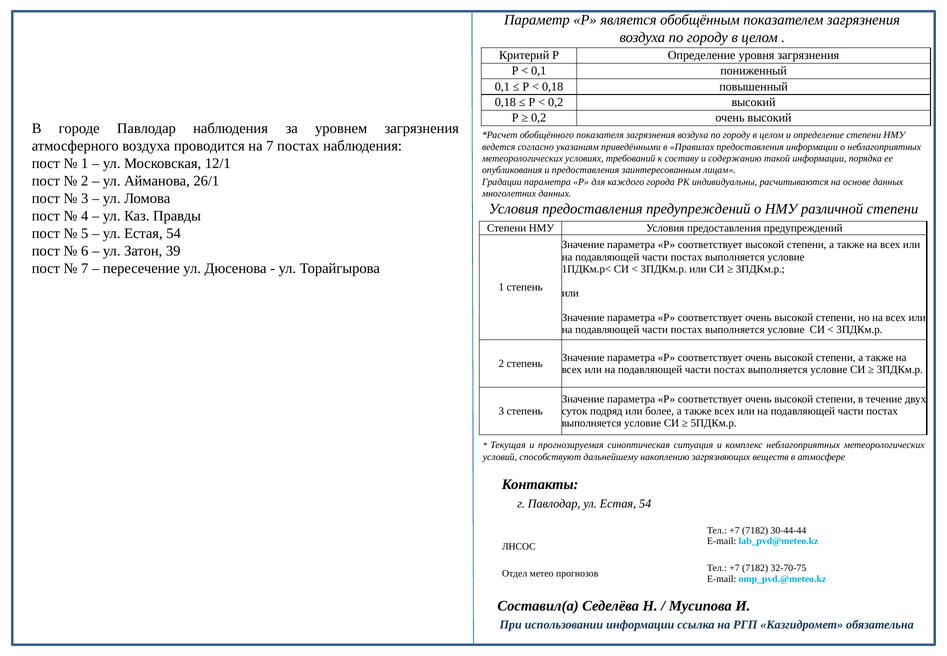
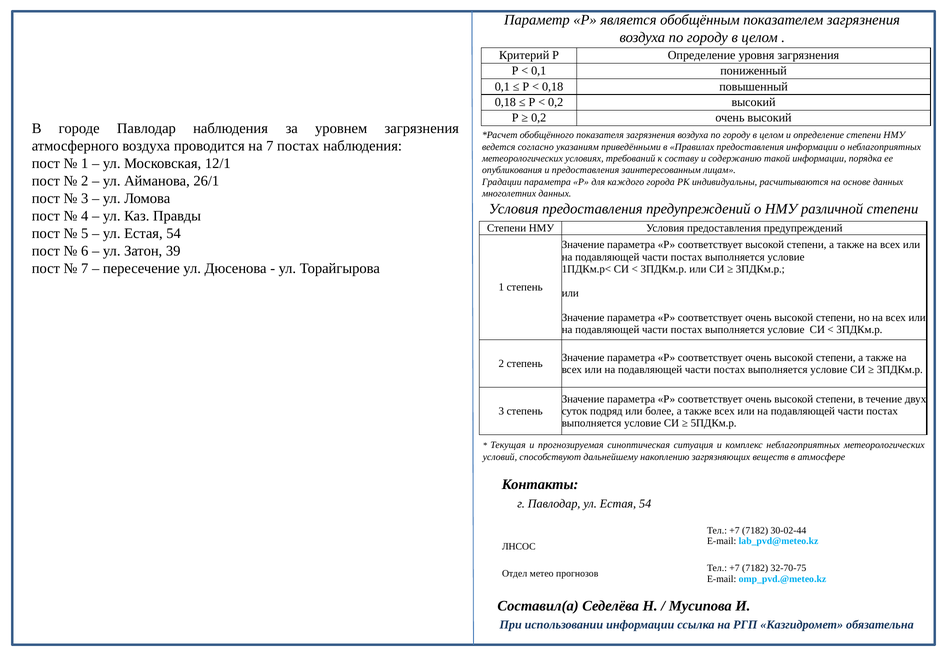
30-44-44: 30-44-44 -> 30-02-44 (788, 530)
